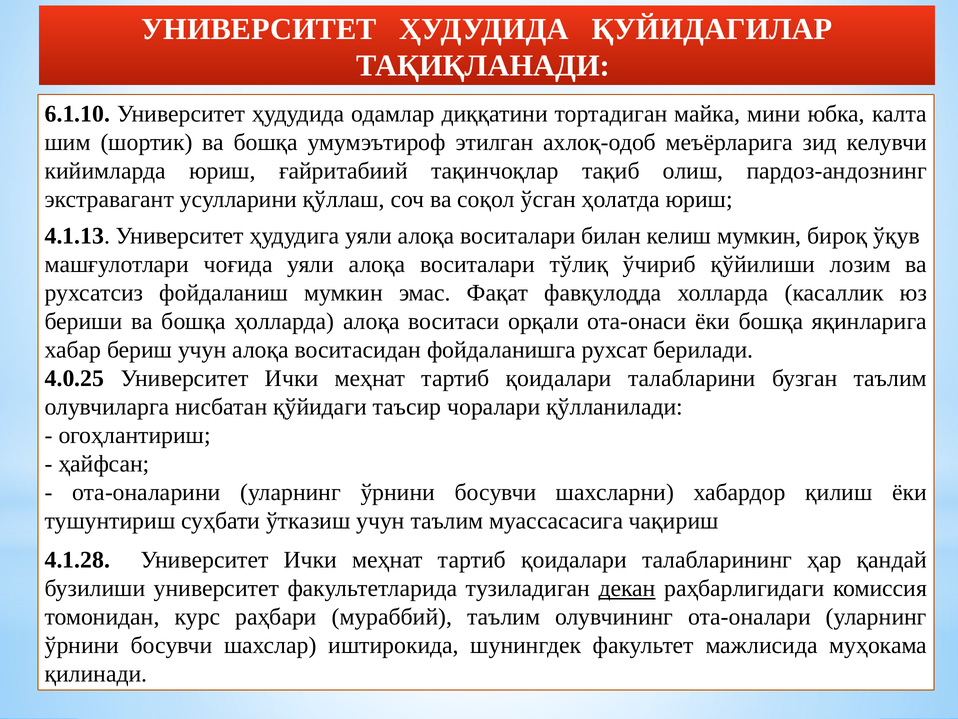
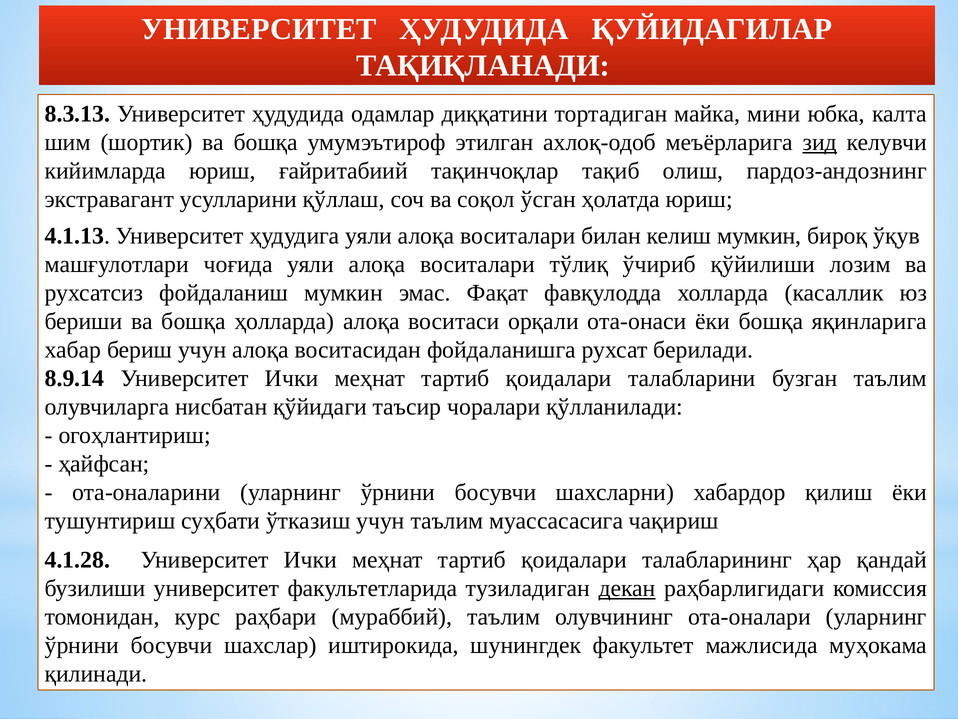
6.1.10: 6.1.10 -> 8.3.13 (77, 114)
зид underline: none -> present (820, 142)
4.0.25: 4.0.25 -> 8.9.14 (74, 378)
